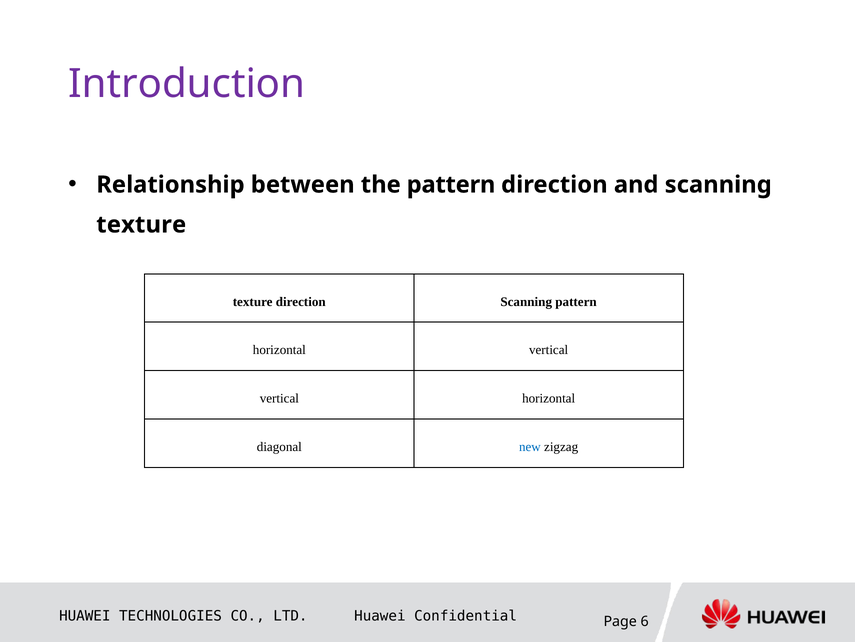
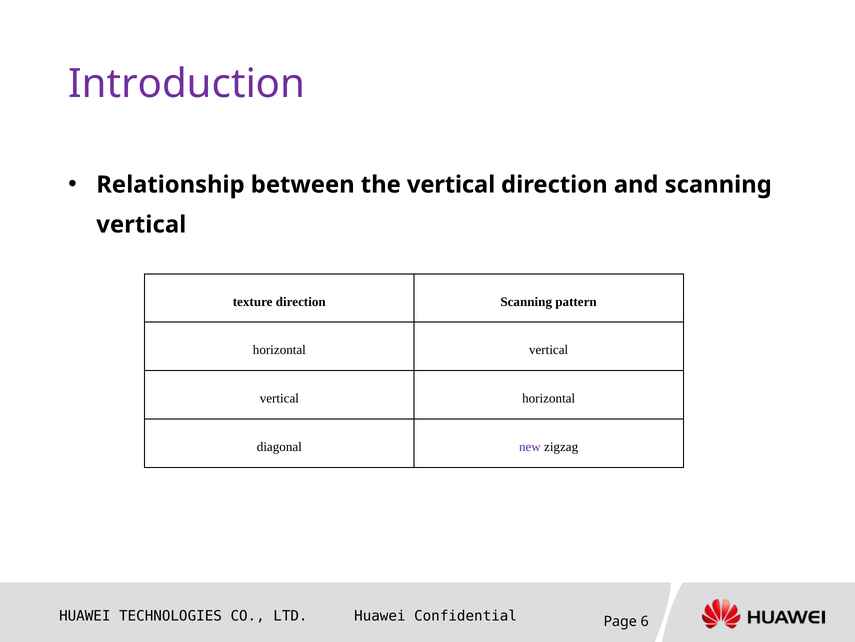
the pattern: pattern -> vertical (451, 184)
texture: texture -> vertical (141, 224)
new colour: blue -> purple (530, 446)
